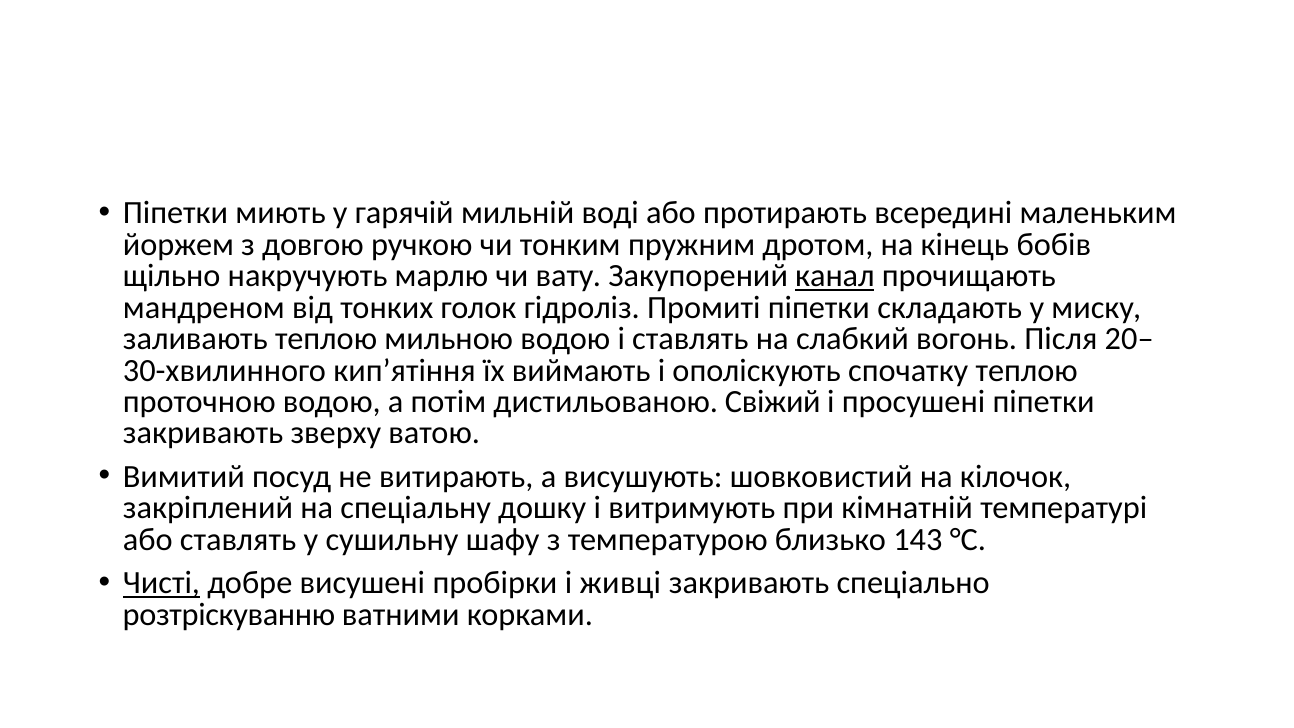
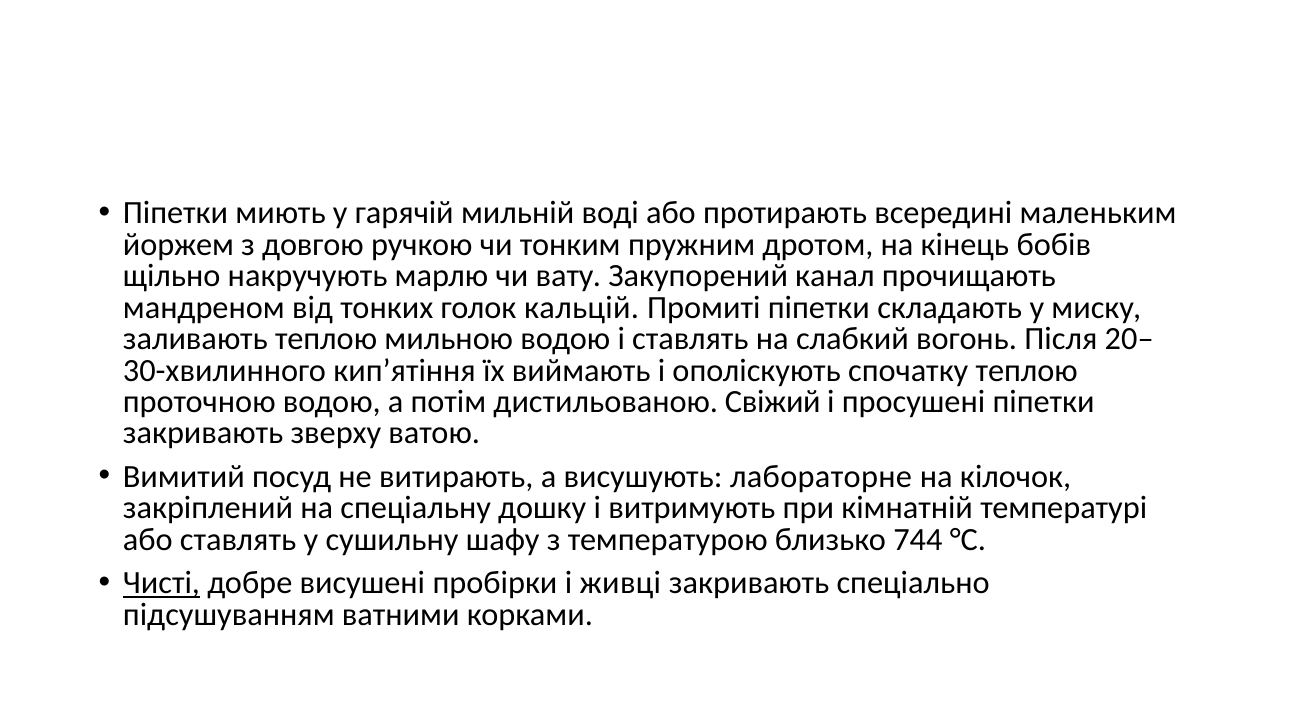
канал underline: present -> none (835, 276)
гідроліз: гідроліз -> кальцій (582, 307)
шовковистий: шовковистий -> лабораторне (821, 477)
143: 143 -> 744 (918, 540)
розтріскуванню: розтріскуванню -> підсушуванням (229, 615)
